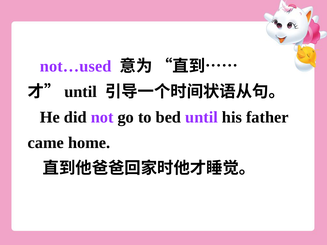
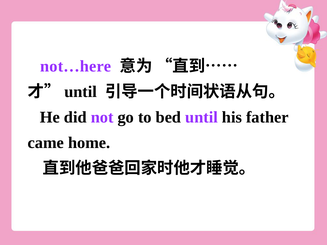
not…used: not…used -> not…here (76, 66)
